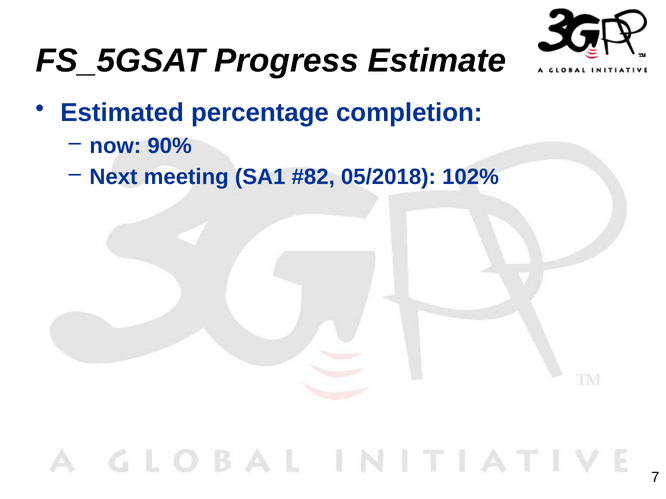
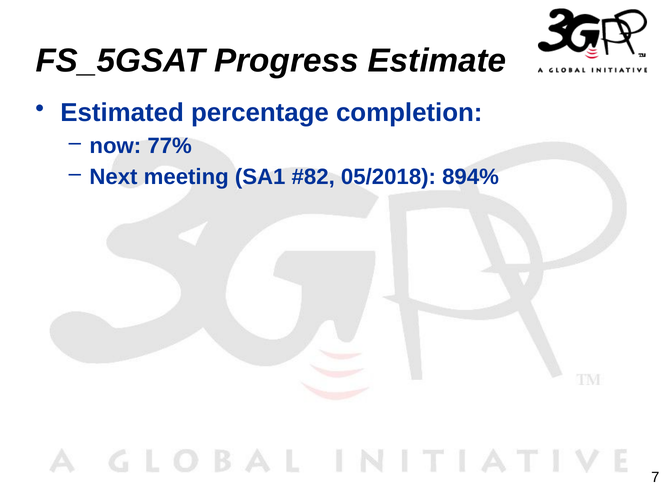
90%: 90% -> 77% (170, 146)
102%: 102% -> 894% (471, 177)
